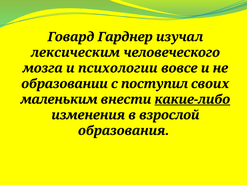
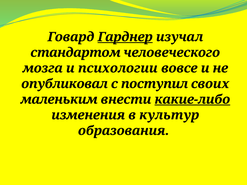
Гарднер underline: none -> present (125, 37)
лексическим: лексическим -> стандартом (76, 53)
образовании: образовании -> опубликовал (65, 84)
взрослой: взрослой -> культур (169, 115)
